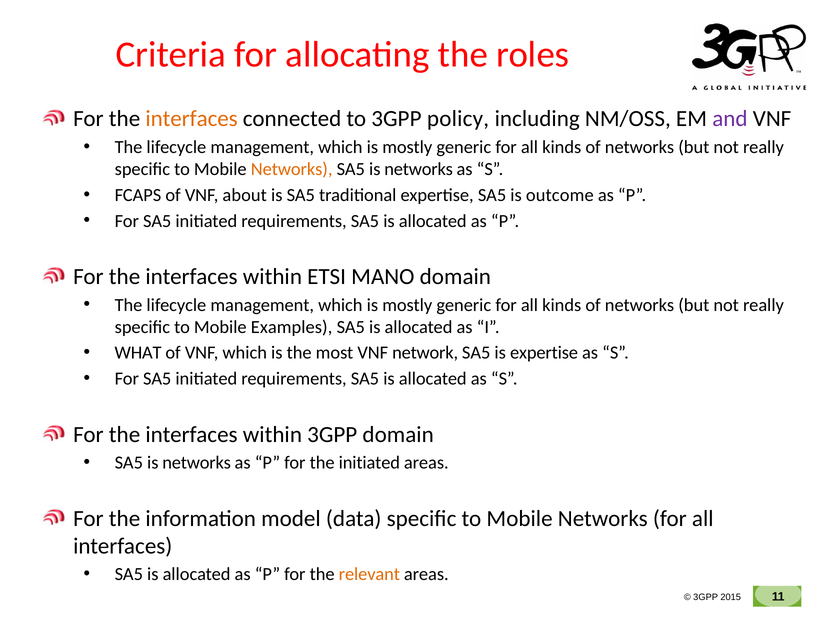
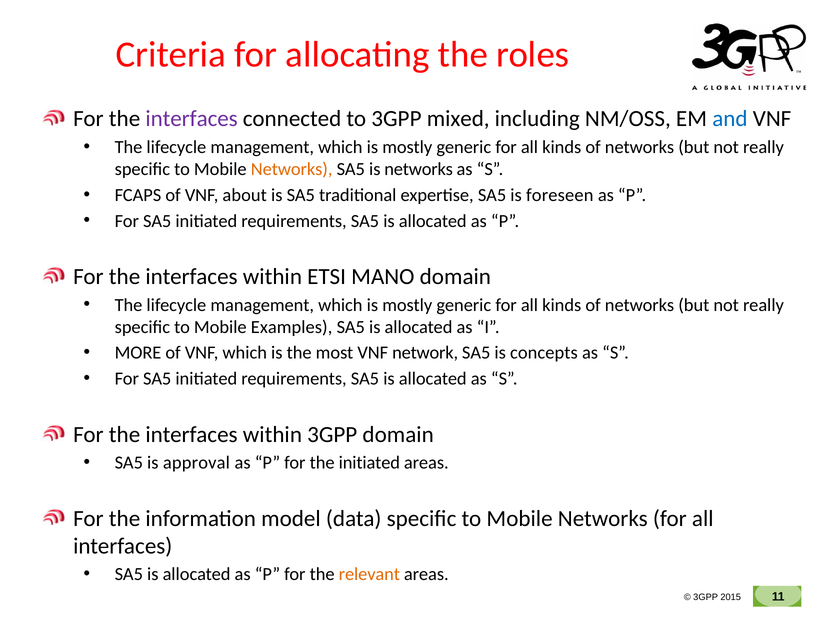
interfaces colour: orange -> purple (192, 119)
policy: policy -> mixed (458, 119)
and colour: purple -> blue (730, 119)
outcome: outcome -> foreseen (560, 195)
WHAT: WHAT -> MORE (138, 353)
is expertise: expertise -> concepts (544, 353)
networks: networks -> approval (196, 462)
